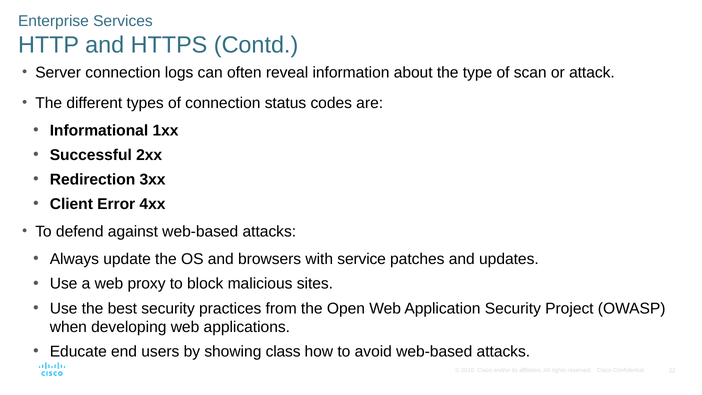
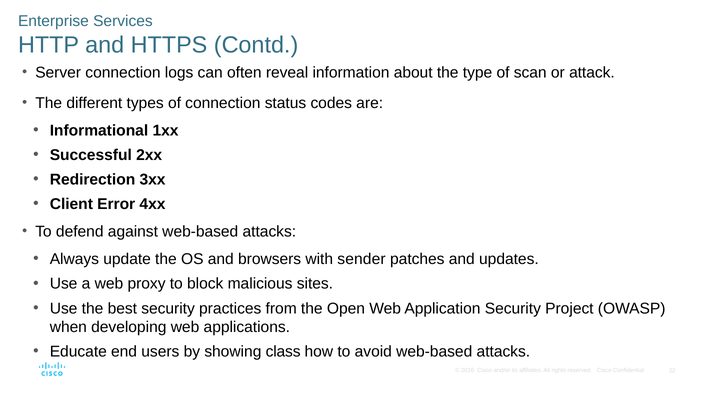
service: service -> sender (361, 259)
